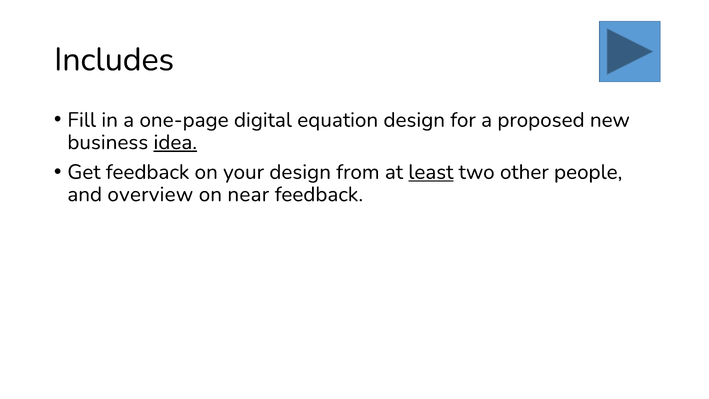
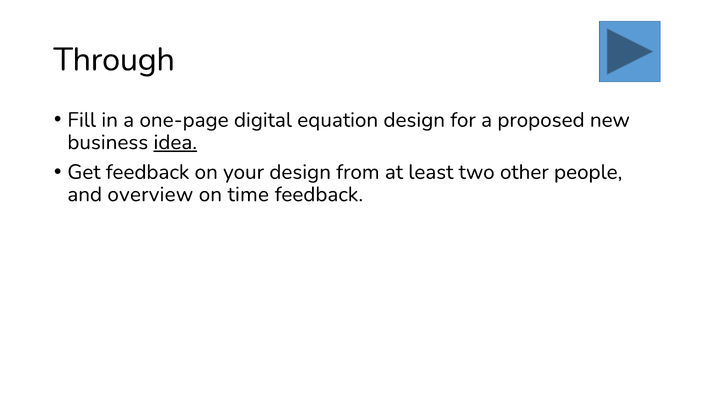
Includes: Includes -> Through (114, 60)
least underline: present -> none (431, 172)
near: near -> time (248, 194)
